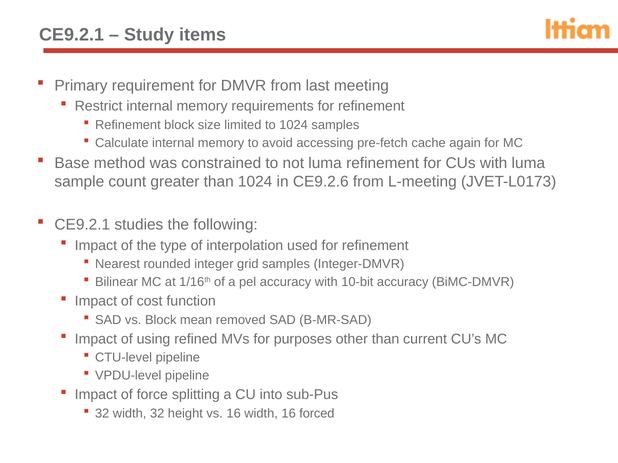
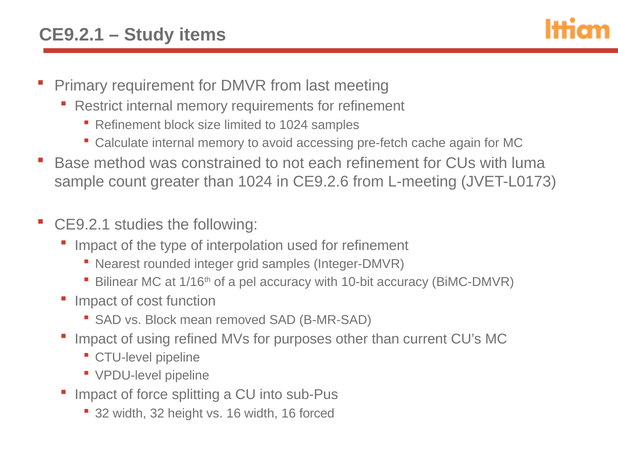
not luma: luma -> each (325, 163)
